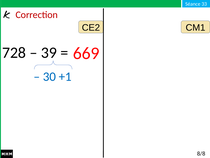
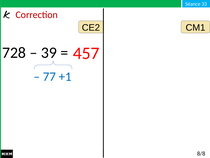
669: 669 -> 457 (86, 53)
30: 30 -> 77 (49, 76)
